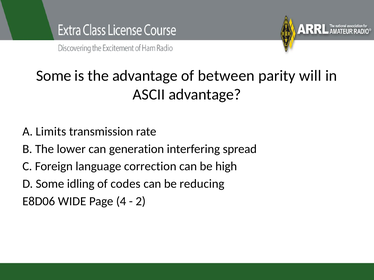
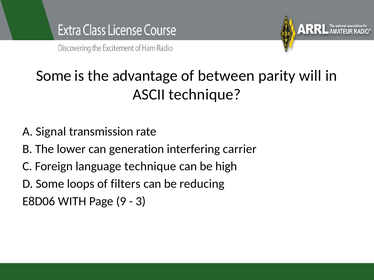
ASCII advantage: advantage -> technique (205, 95)
Limits: Limits -> Signal (51, 132)
spread: spread -> carrier (240, 149)
language correction: correction -> technique (150, 167)
idling: idling -> loops (81, 184)
codes: codes -> filters (125, 184)
WIDE: WIDE -> WITH (72, 202)
4: 4 -> 9 (121, 202)
2: 2 -> 3 (141, 202)
